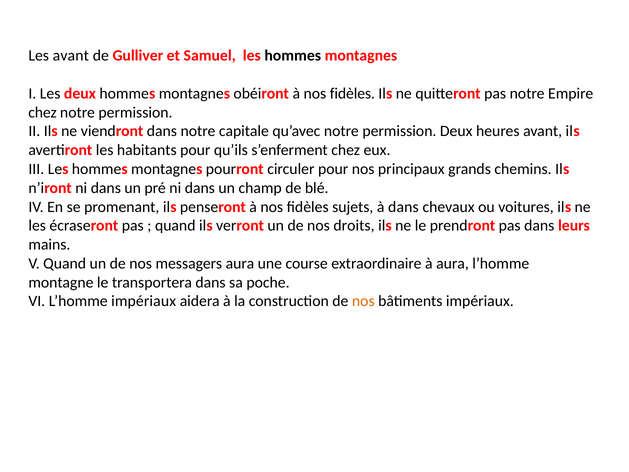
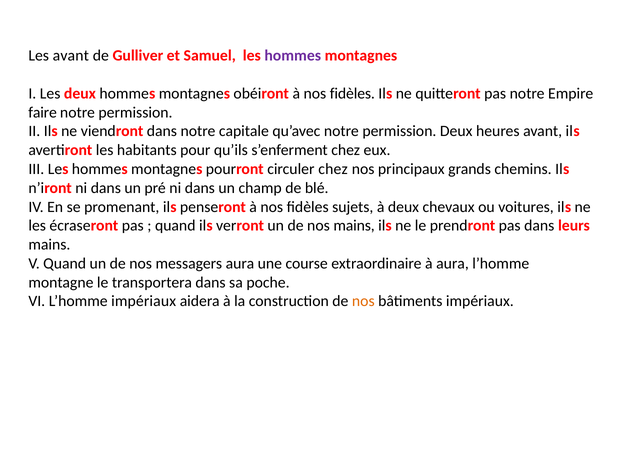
hommes colour: black -> purple (293, 56)
chez: chez -> faire (43, 112)
circuler pour: pour -> chez (333, 169)
à dans: dans -> deux (404, 207)
nos droits: droits -> mains (354, 226)
